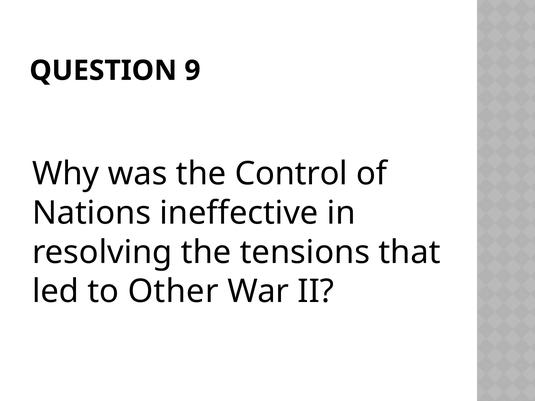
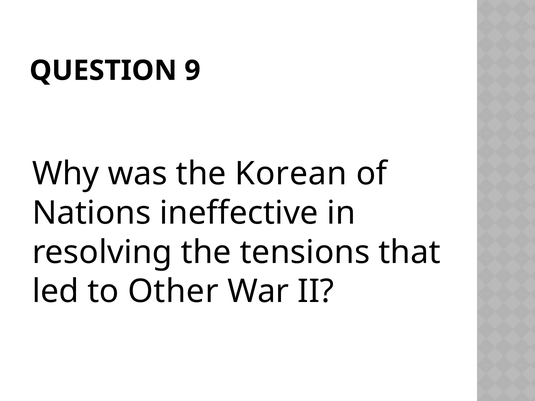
Control: Control -> Korean (291, 174)
